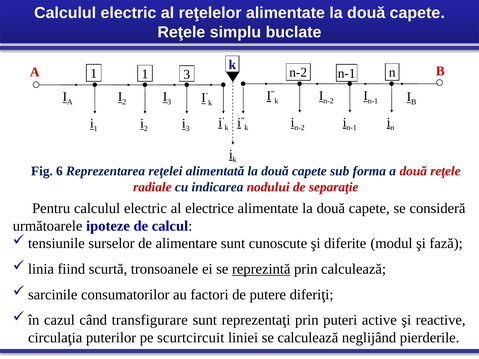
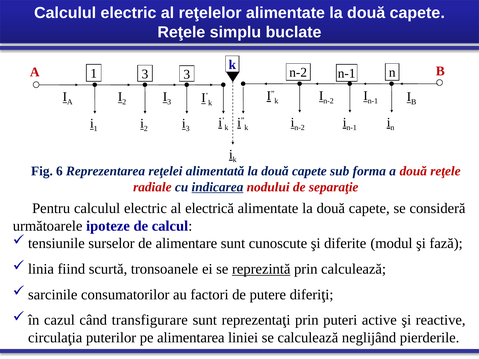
1 1: 1 -> 3 (145, 74)
indicarea underline: none -> present (217, 187)
electrice: electrice -> electrică (210, 209)
scurtcircuit: scurtcircuit -> alimentarea (191, 338)
